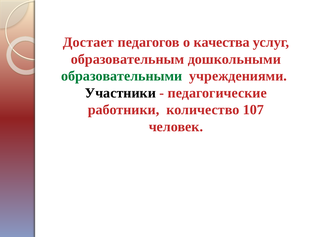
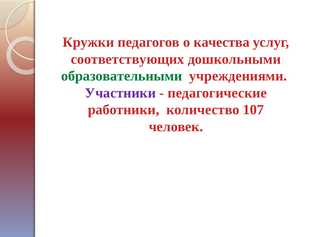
Достает: Достает -> Кружки (88, 42)
образовательным: образовательным -> соответствующих (128, 59)
Участники colour: black -> purple (120, 93)
